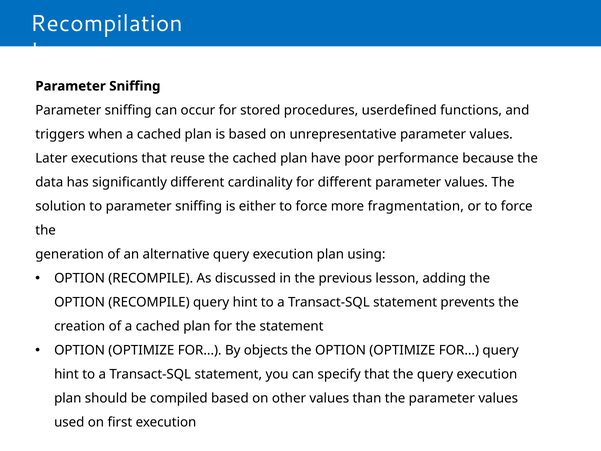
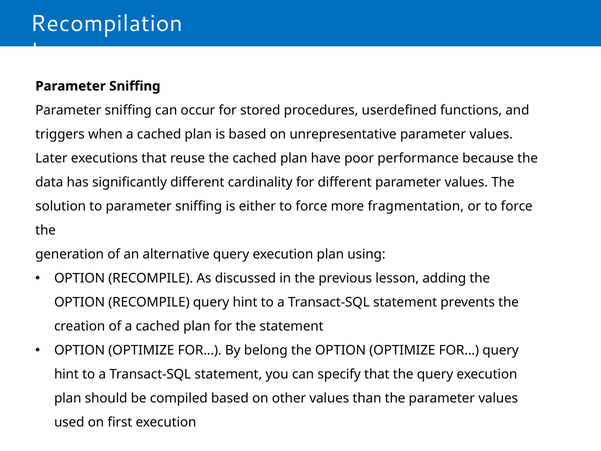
objects: objects -> belong (266, 350)
